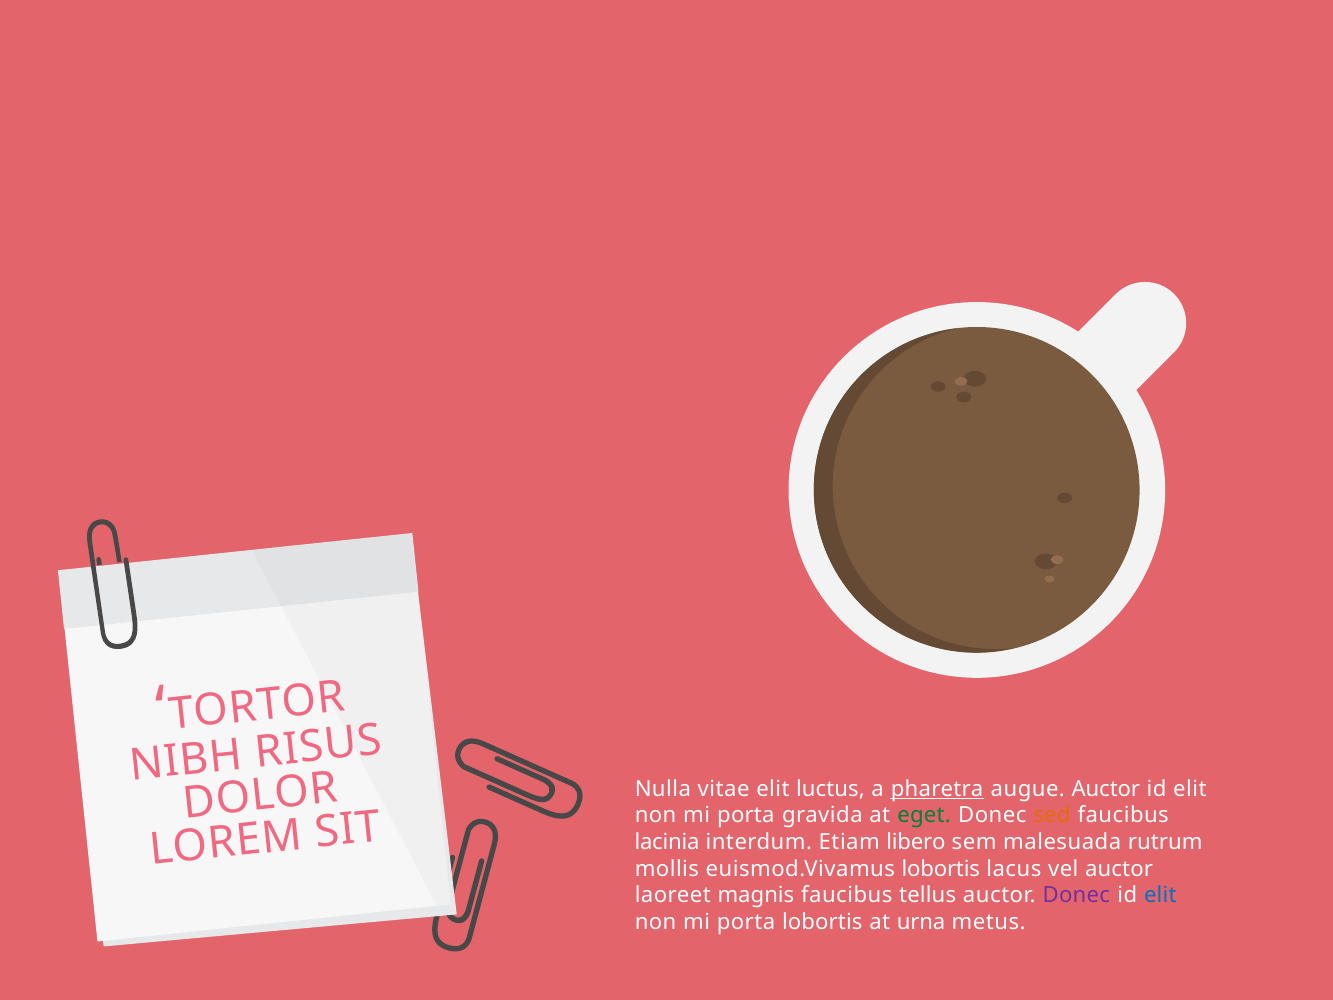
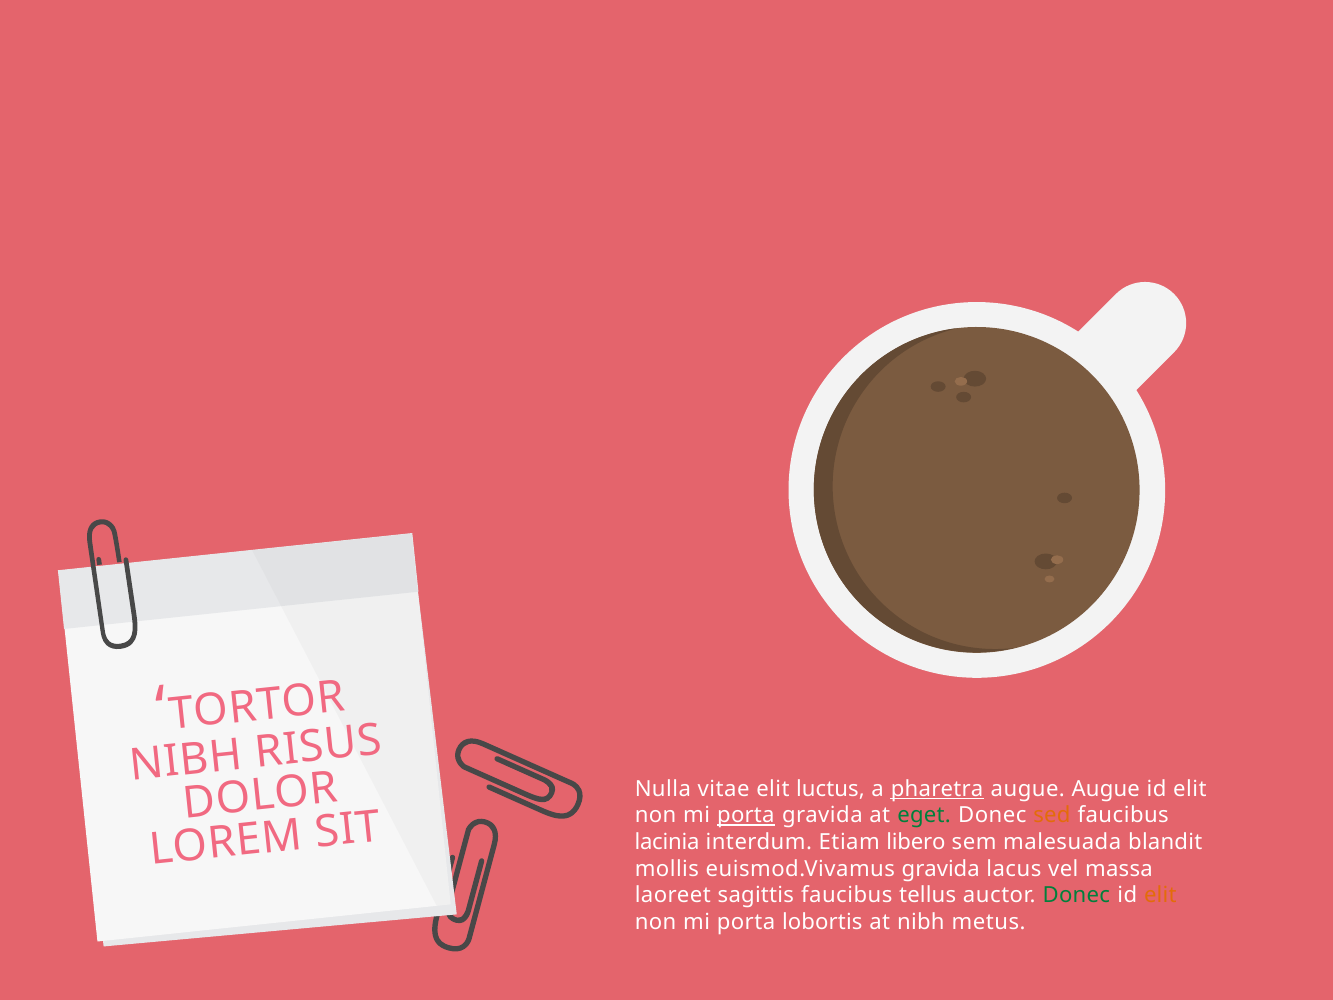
augue Auctor: Auctor -> Augue (1106, 789)
porta underline: none -> present (746, 815)
rutrum: rutrum -> blandit (1165, 842)
euismod.Vivamus lobortis: lobortis -> gravida (941, 868)
vel auctor: auctor -> massa (1119, 868)
magnis: magnis -> sagittis (756, 895)
Donec colour: purple -> green (1076, 895)
elit colour: blue -> orange (1160, 895)
urna: urna -> nibh (921, 922)
